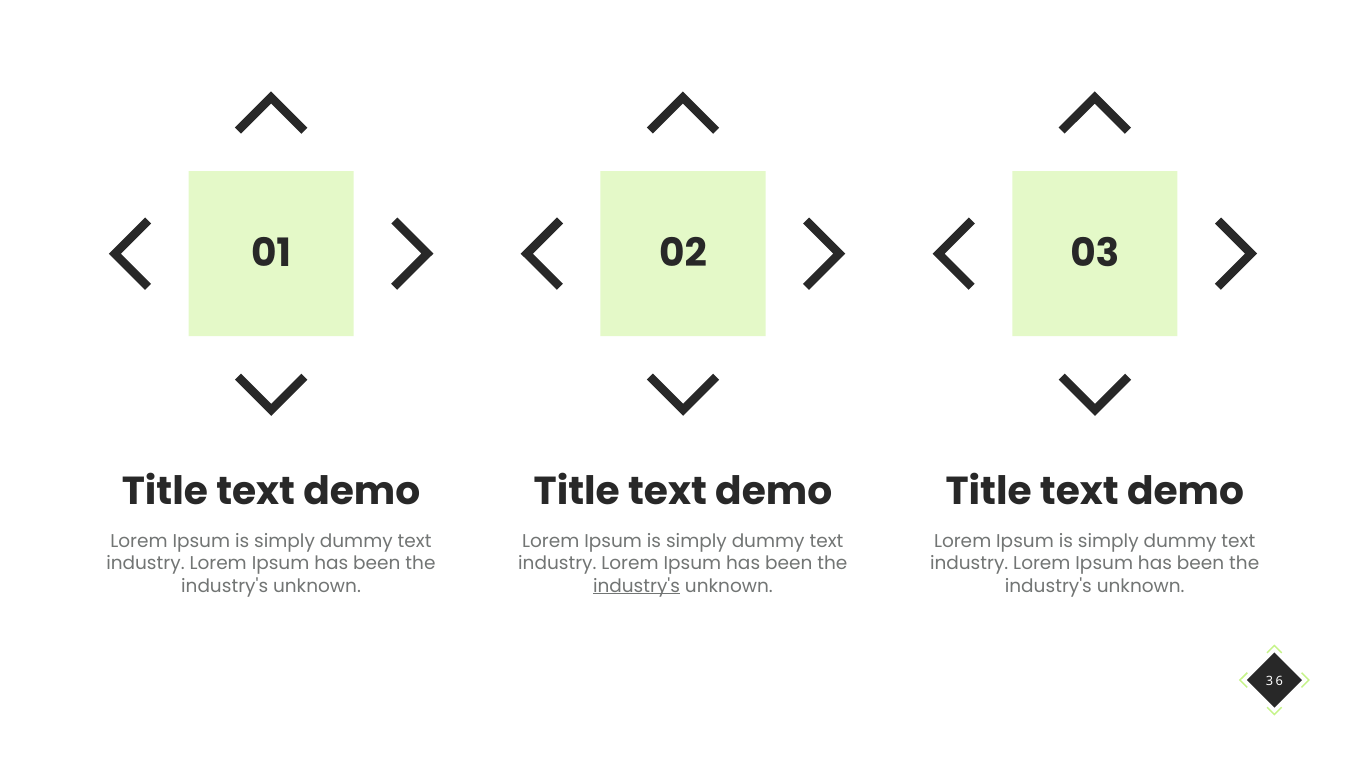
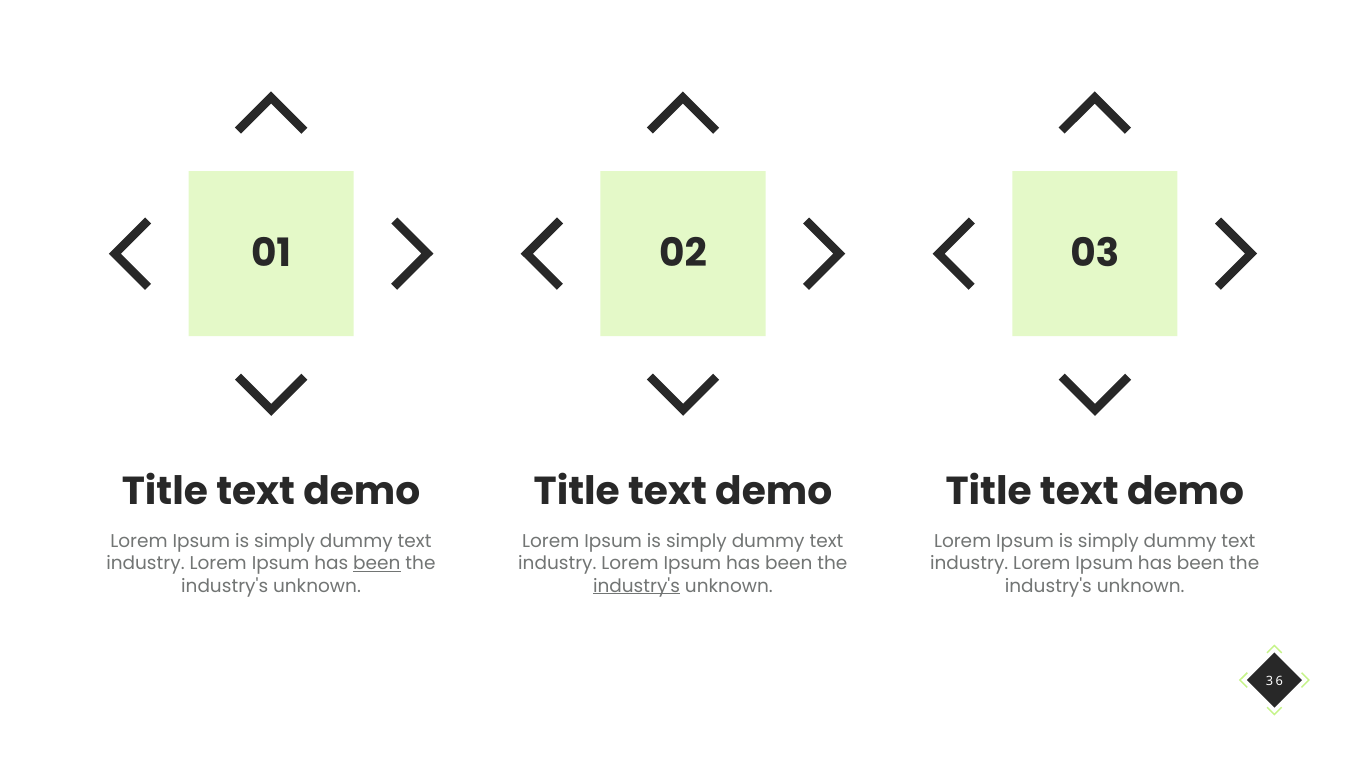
been underline: none -> present (377, 564)
